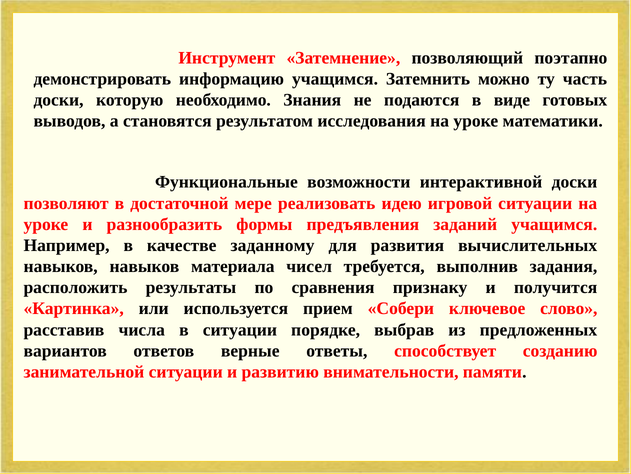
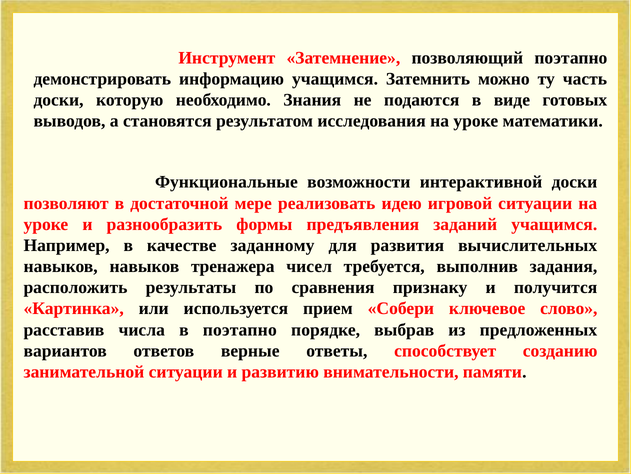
материала: материала -> тренажера (233, 266)
в ситуации: ситуации -> поэтапно (240, 329)
